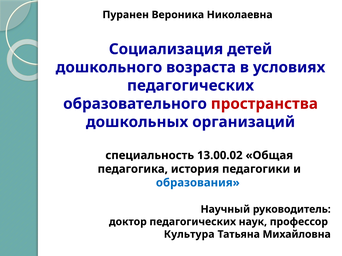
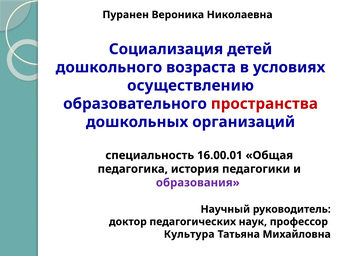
педагогических: педагогических -> осуществлению (191, 86)
13.00.02: 13.00.02 -> 16.00.01 (220, 156)
образования colour: blue -> purple (198, 183)
